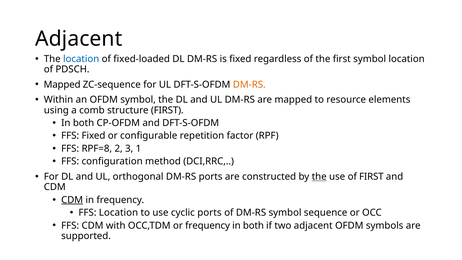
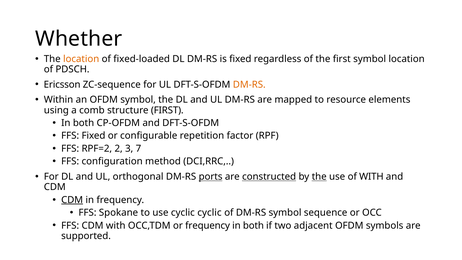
Adjacent: Adjacent -> Whether (79, 39)
location colour: blue -> orange (81, 59)
Mapped: Mapped -> Ericsson (62, 84)
RPF=8: RPF=8 -> RPF=2 (97, 149)
1: 1 -> 7 (138, 149)
ports underline: none -> present (211, 177)
constructed underline: none -> present (269, 177)
of FIRST: FIRST -> WITH (371, 177)
FFS Location: Location -> Spokane (119, 213)
cyclic ports: ports -> cyclic (209, 213)
